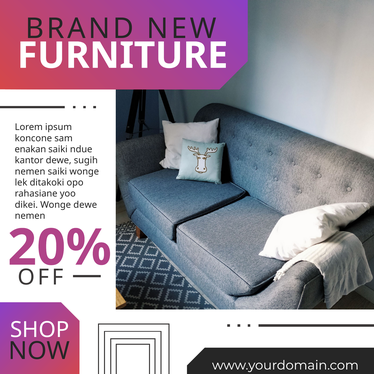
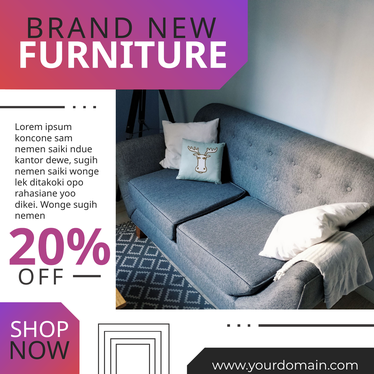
enakan: enakan -> nemen (30, 149)
Wonge dewe: dewe -> sugih (85, 205)
